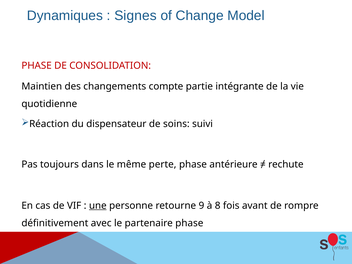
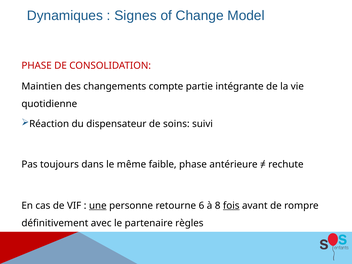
perte: perte -> faible (163, 164)
9: 9 -> 6 (201, 206)
fois underline: none -> present (231, 206)
partenaire phase: phase -> règles (189, 223)
